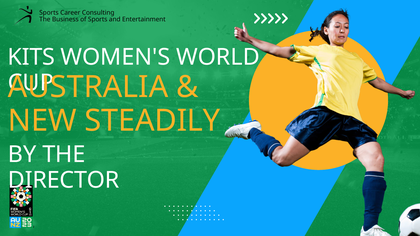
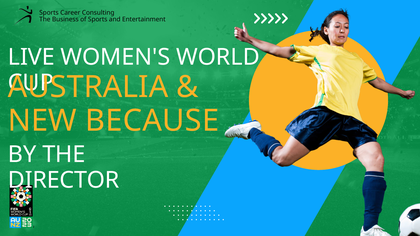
KITS: KITS -> LIVE (31, 57)
STEADILY: STEADILY -> BECAUSE (152, 121)
